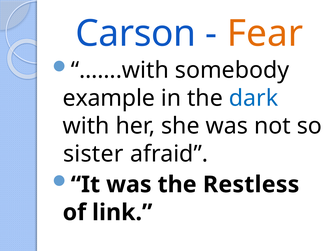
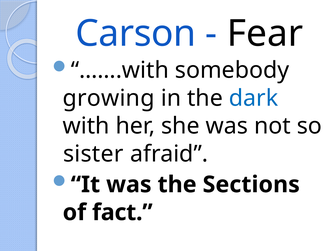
Fear colour: orange -> black (265, 34)
example: example -> growing (109, 98)
Restless: Restless -> Sections (251, 184)
link: link -> fact (122, 212)
